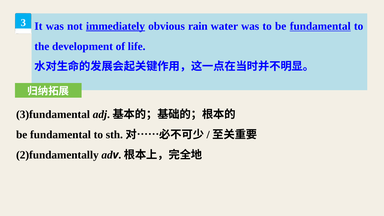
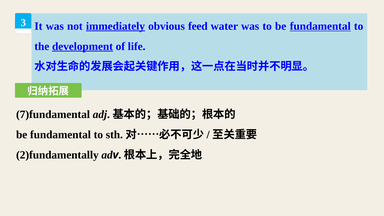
rain: rain -> feed (198, 26)
development underline: none -> present (83, 46)
3)fundamental: 3)fundamental -> 7)fundamental (53, 115)
